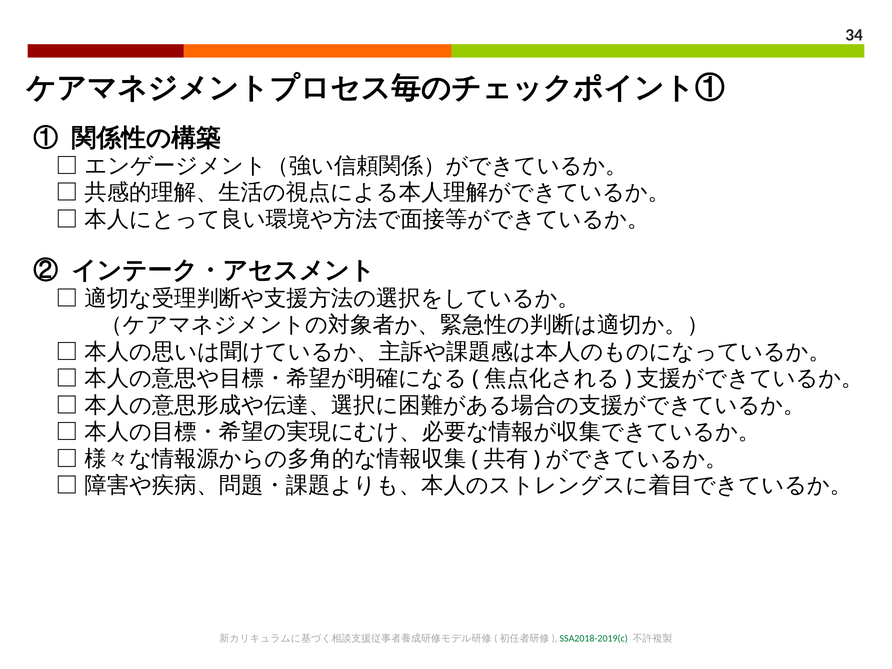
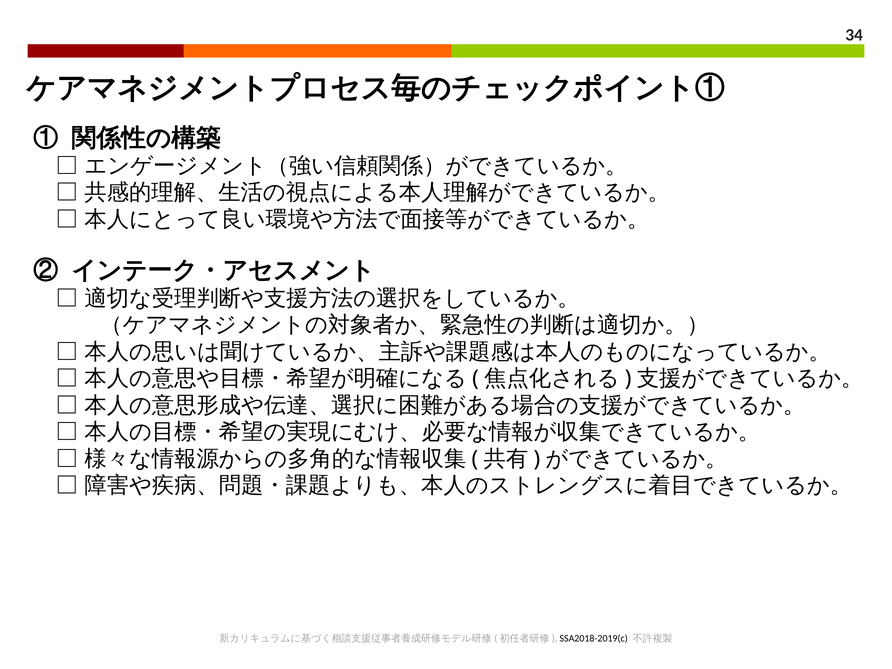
SSA2018-2019(c colour: green -> black (594, 639)
